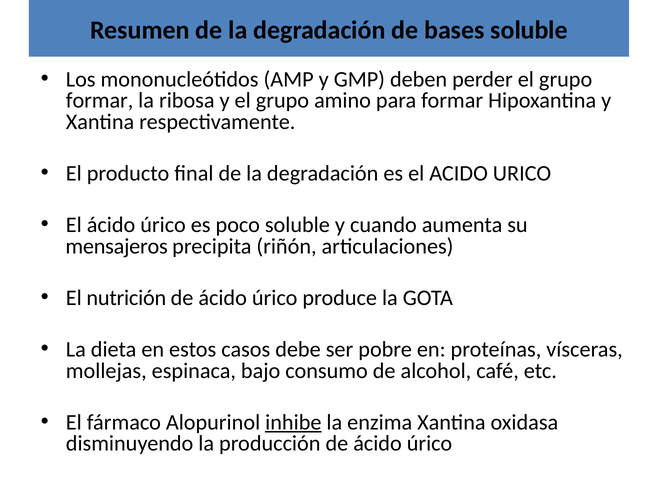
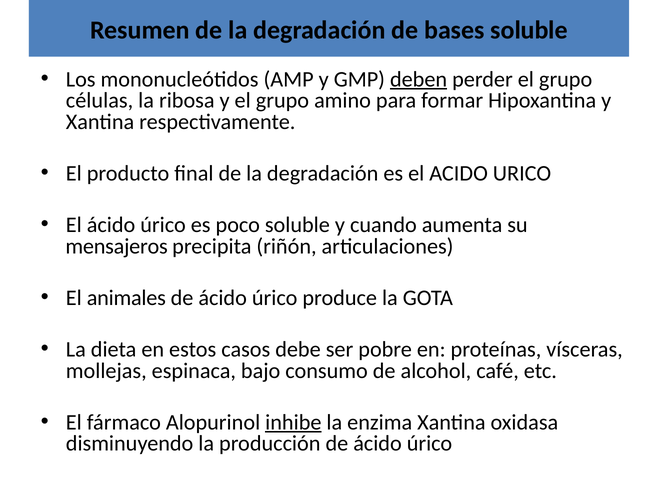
deben underline: none -> present (419, 79)
formar: formar -> células (100, 101)
nutrición: nutrición -> animales (126, 298)
